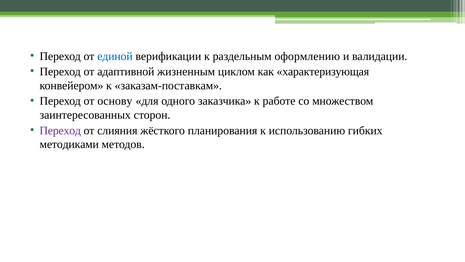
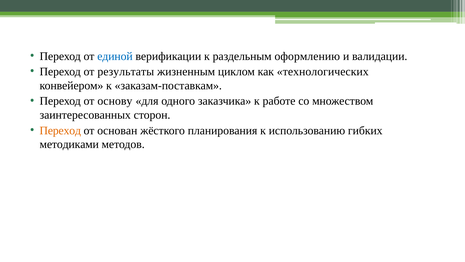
адаптивной: адаптивной -> результаты (126, 72)
характеризующая: характеризующая -> технологических (323, 72)
Переход colour: purple -> orange (60, 130)
слияния: слияния -> основан (117, 130)
